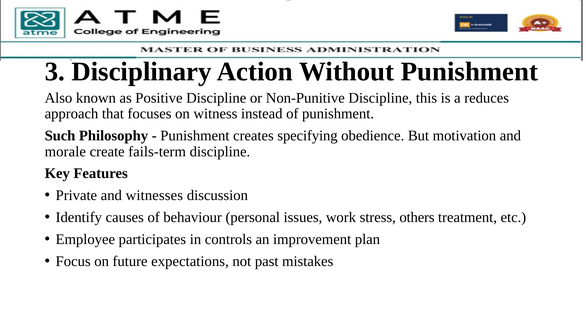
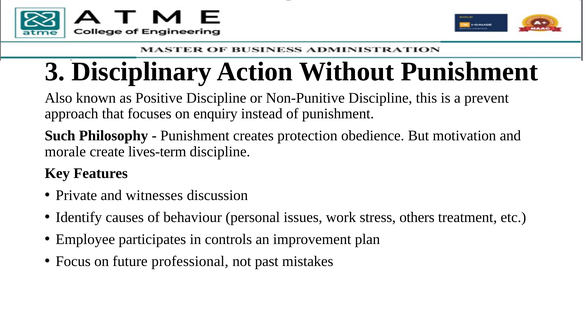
reduces: reduces -> prevent (487, 98)
witness: witness -> enquiry (215, 114)
specifying: specifying -> protection (307, 136)
fails-term: fails-term -> lives-term (157, 151)
expectations: expectations -> professional (190, 261)
